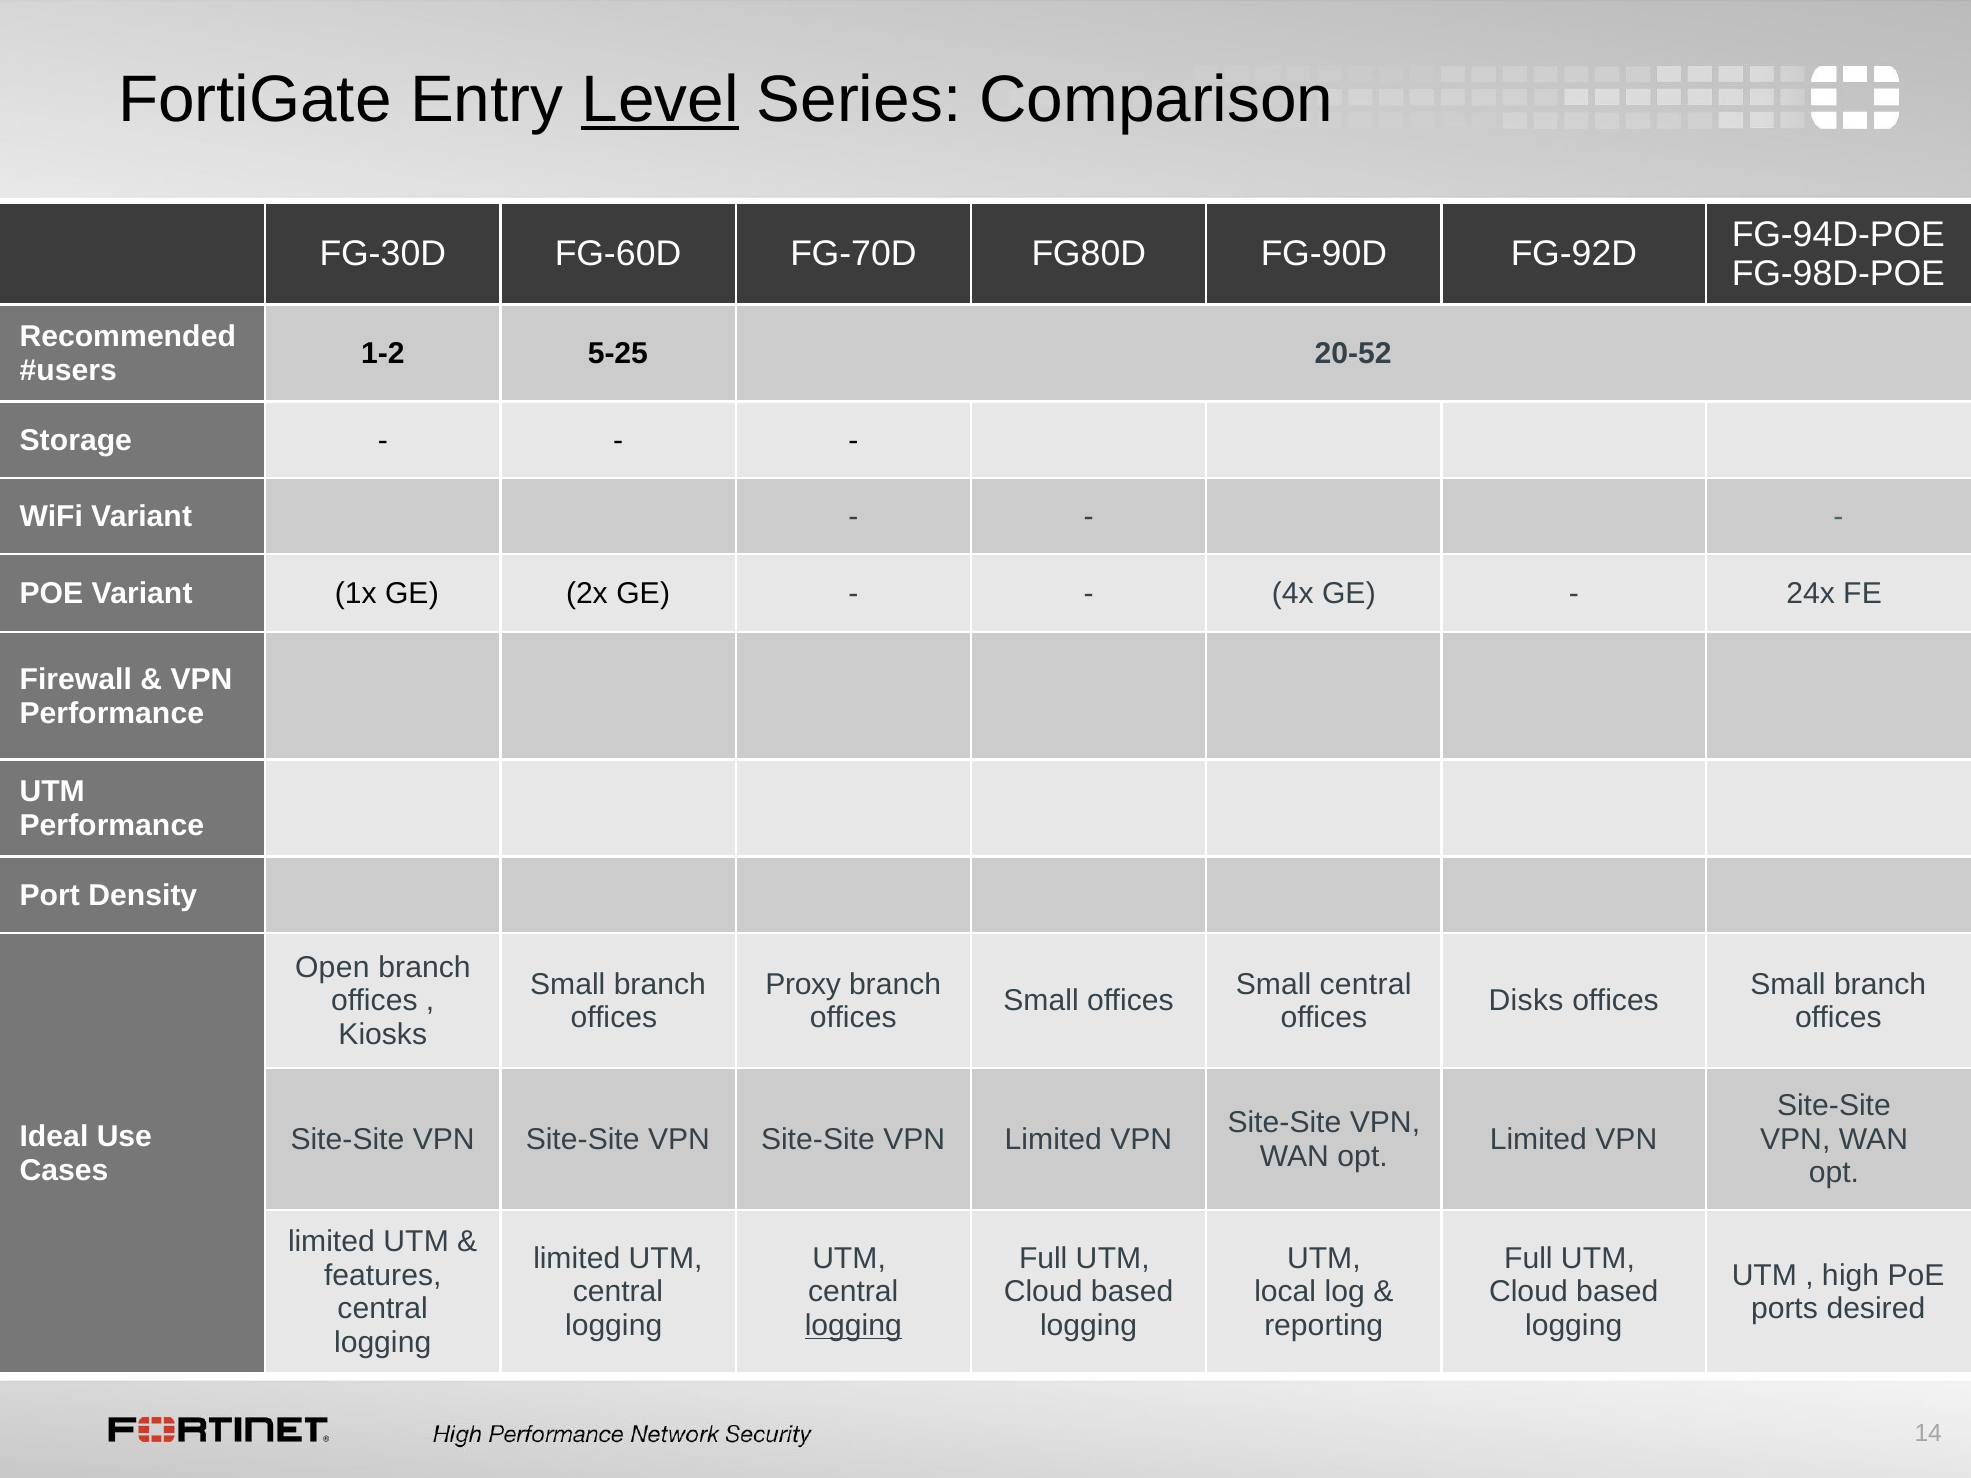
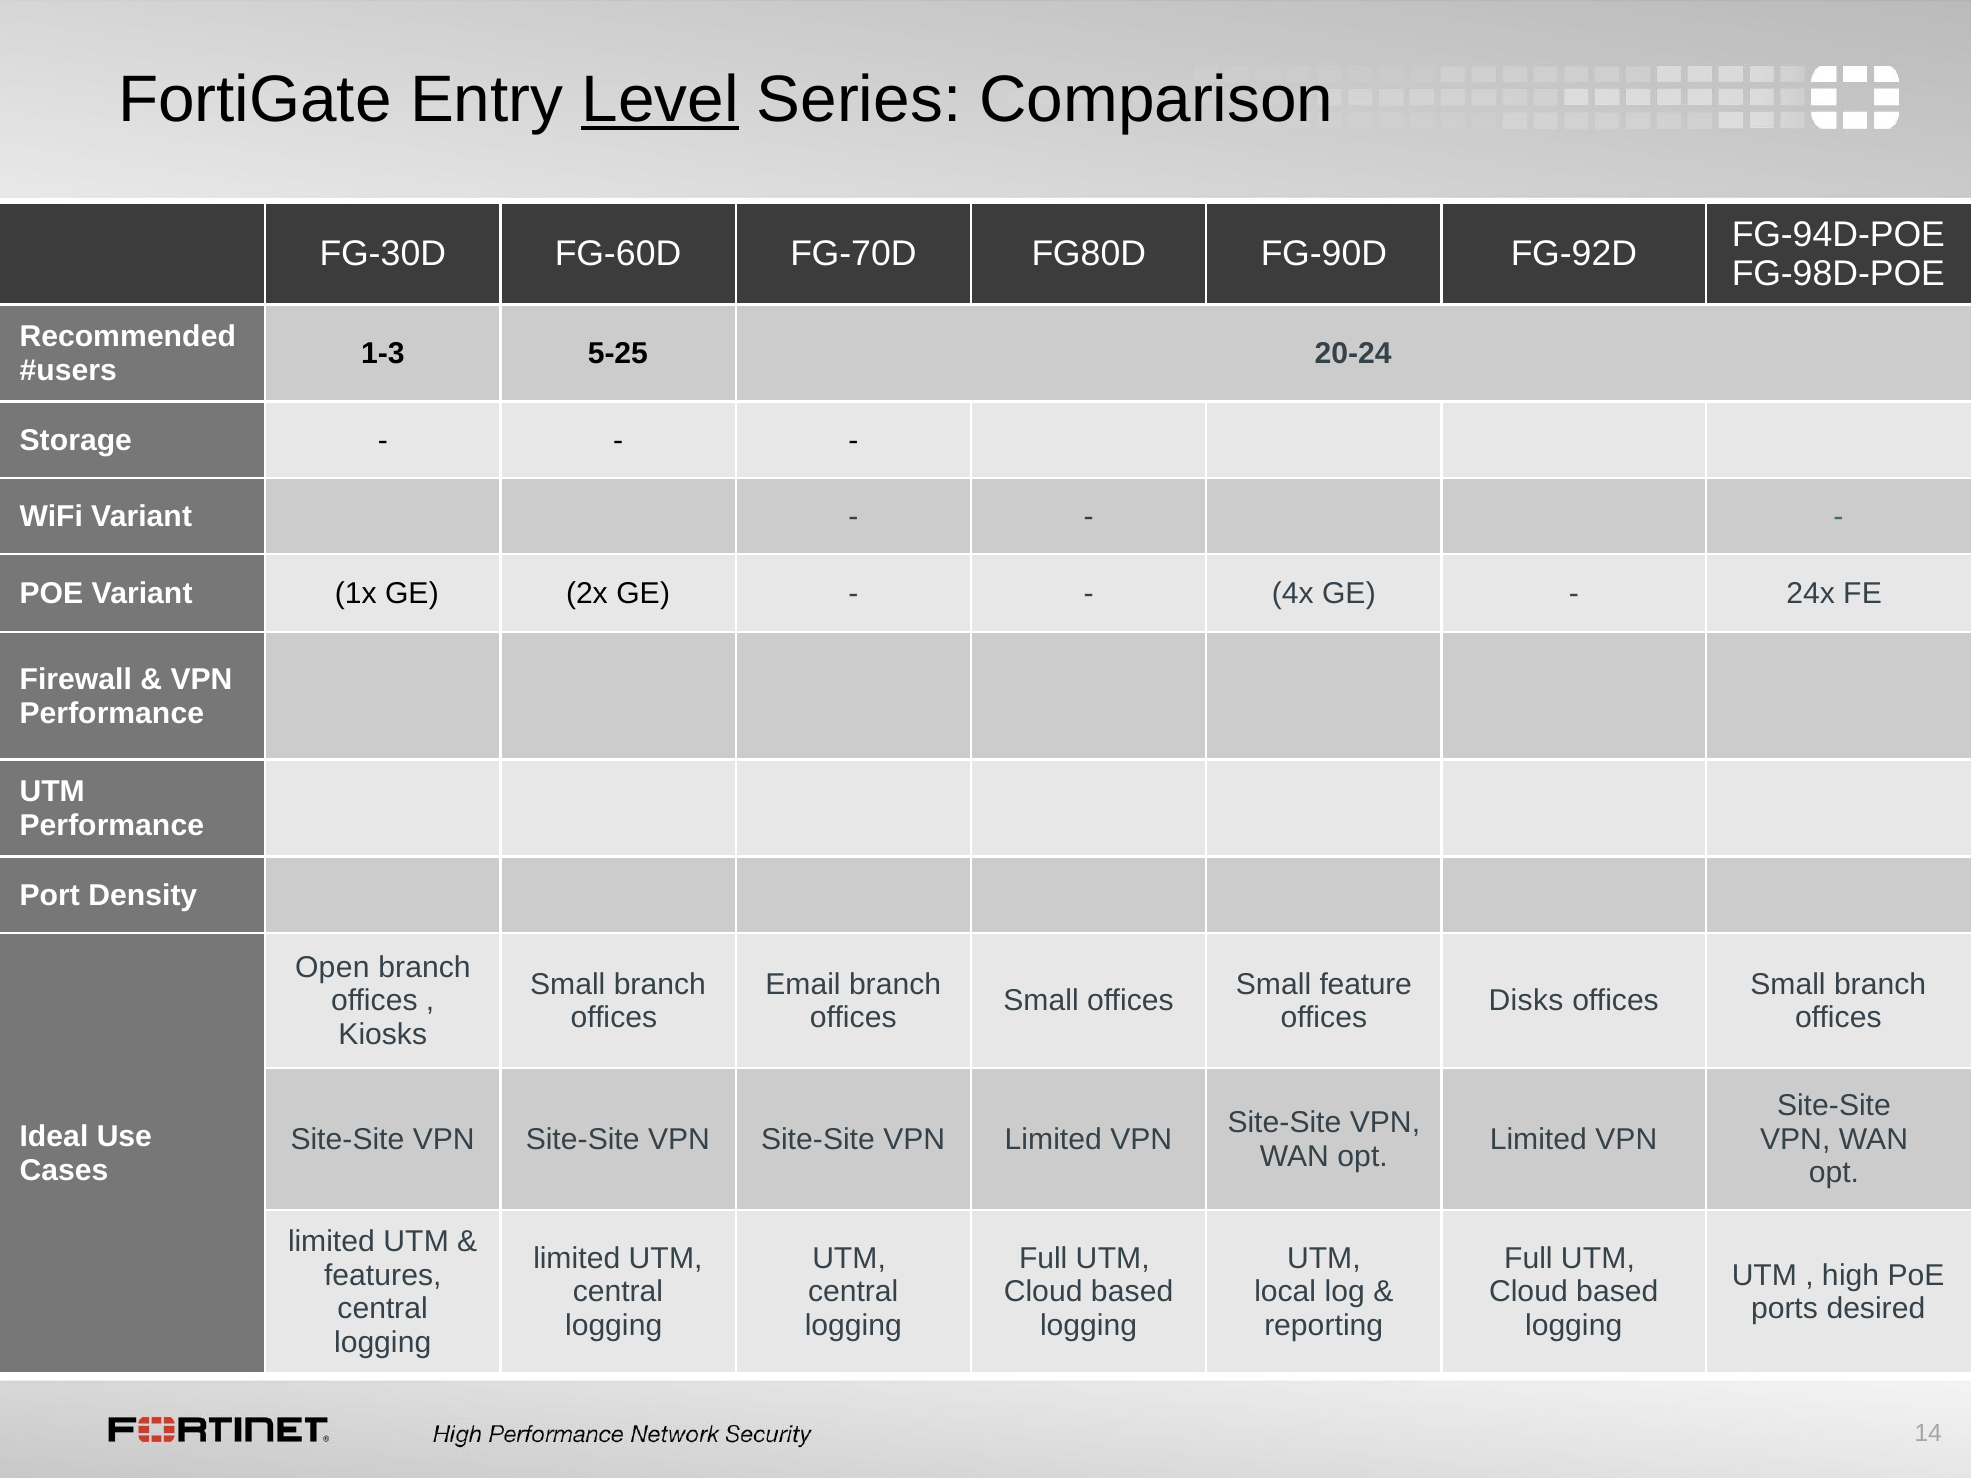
1-2: 1-2 -> 1-3 (383, 354)
20-52: 20-52 -> 20-24 (1353, 354)
Proxy: Proxy -> Email (803, 984)
Small central: central -> feature (1366, 984)
logging underline: present -> none (853, 1326)
